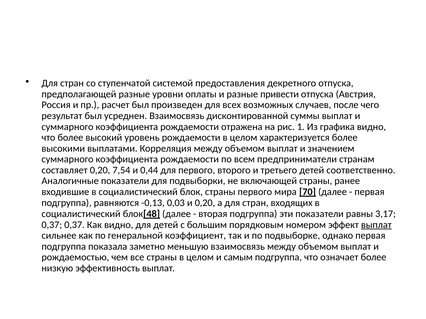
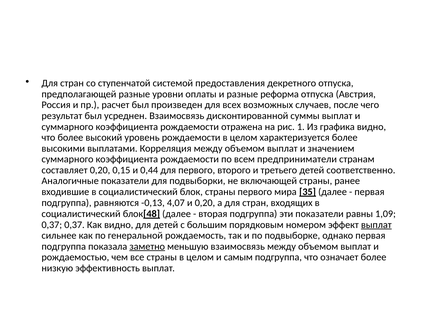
привести: привести -> реформа (280, 94)
7,54: 7,54 -> 0,15 (121, 170)
70: 70 -> 35 (308, 192)
0,03: 0,03 -> 4,07 (176, 203)
3,17: 3,17 -> 1,09 (386, 214)
коэффициент: коэффициент -> рождаемость (196, 236)
заметно underline: none -> present (147, 247)
